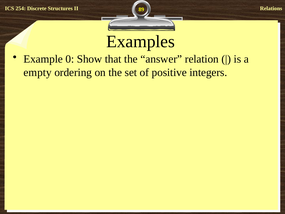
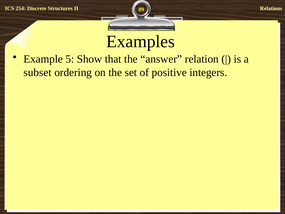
0: 0 -> 5 (70, 59)
empty: empty -> subset (38, 72)
